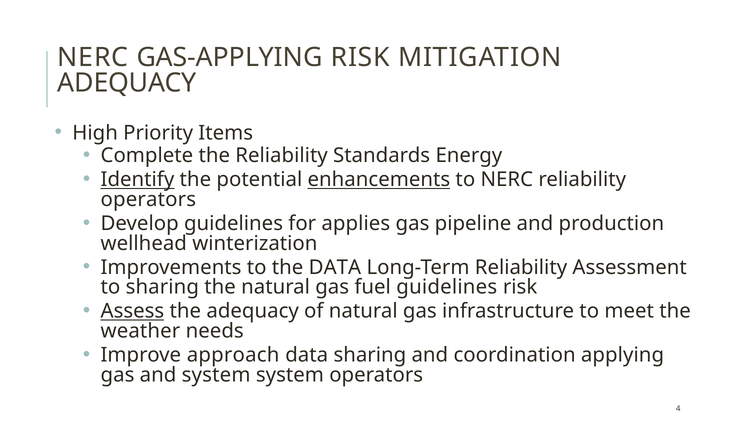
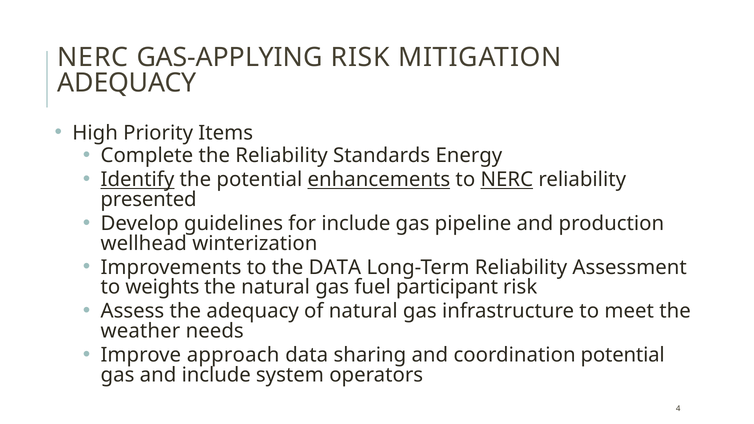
NERC underline: none -> present (507, 180)
operators: operators -> presented (149, 200)
for applies: applies -> include (356, 224)
to sharing: sharing -> weights (162, 287)
fuel guidelines: guidelines -> participant (447, 287)
Assess underline: present -> none (132, 311)
coordination applying: applying -> potential (623, 355)
and system: system -> include (216, 375)
